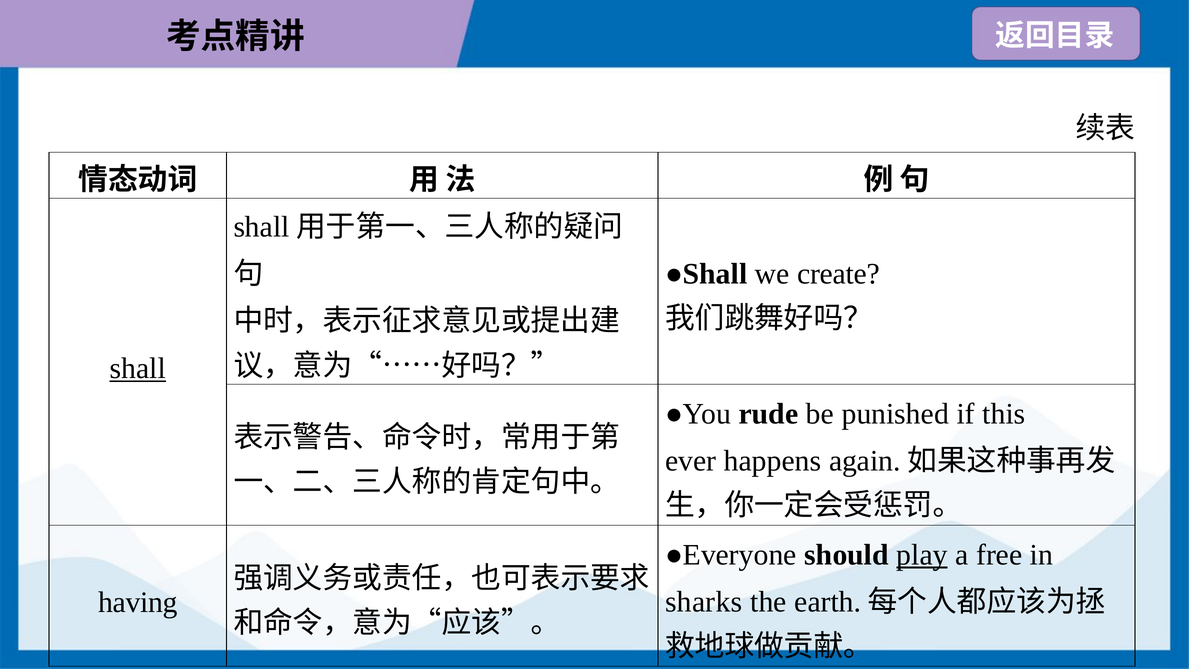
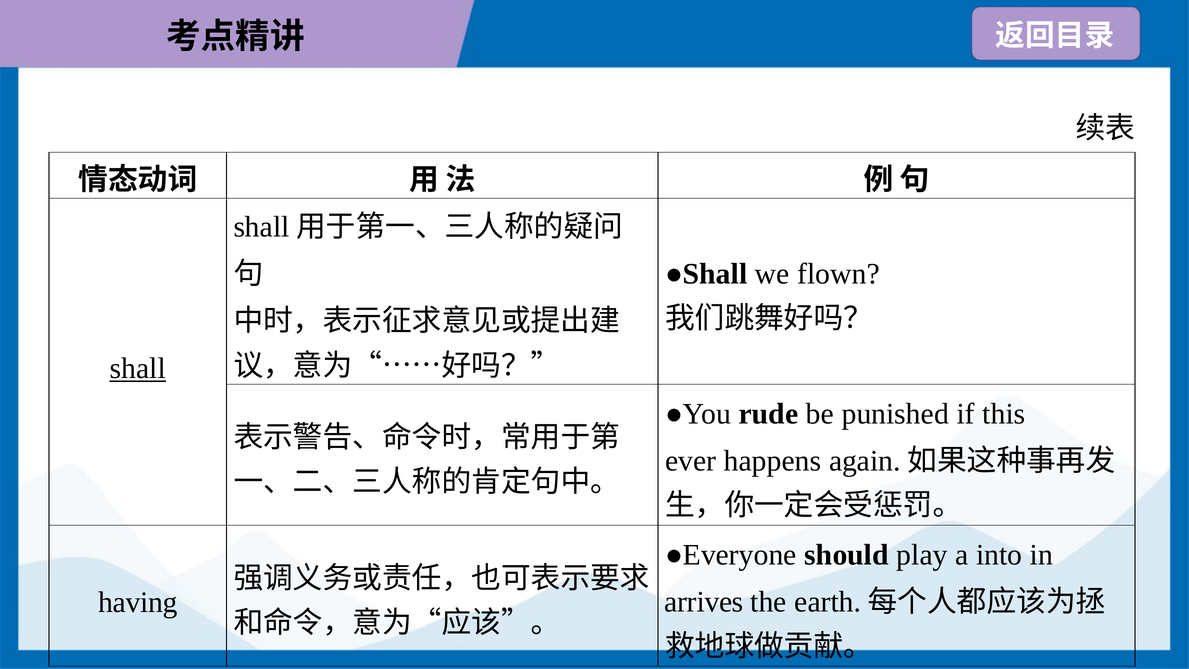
create: create -> flown (839, 274)
play underline: present -> none (922, 555)
free: free -> into (999, 555)
sharks: sharks -> arrives (704, 602)
